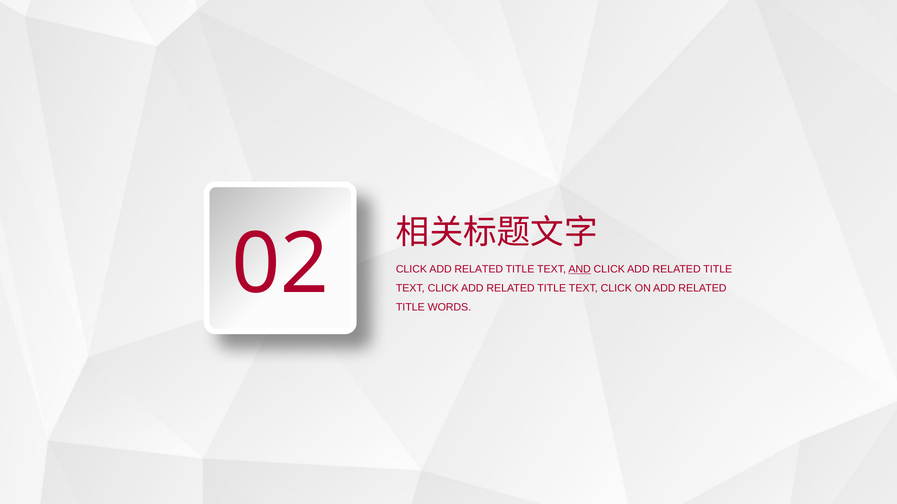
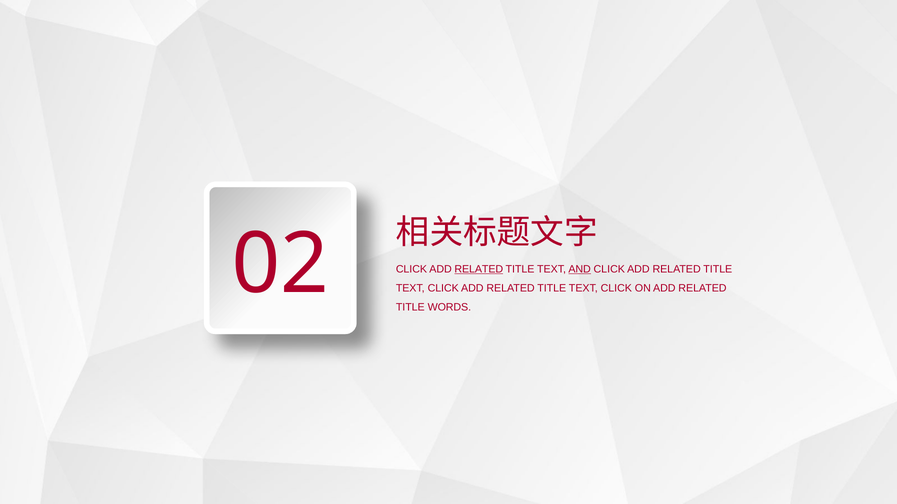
RELATED underline: none -> present (479, 269)
